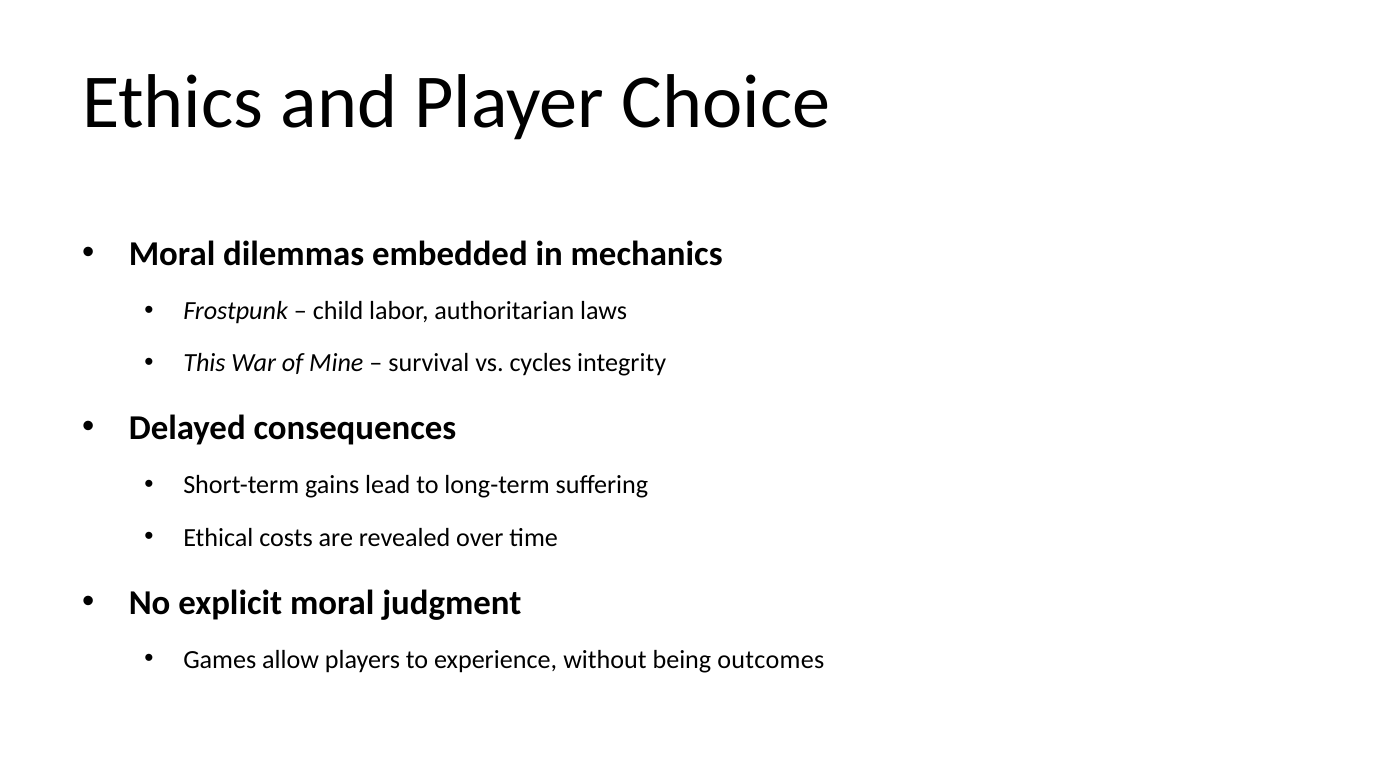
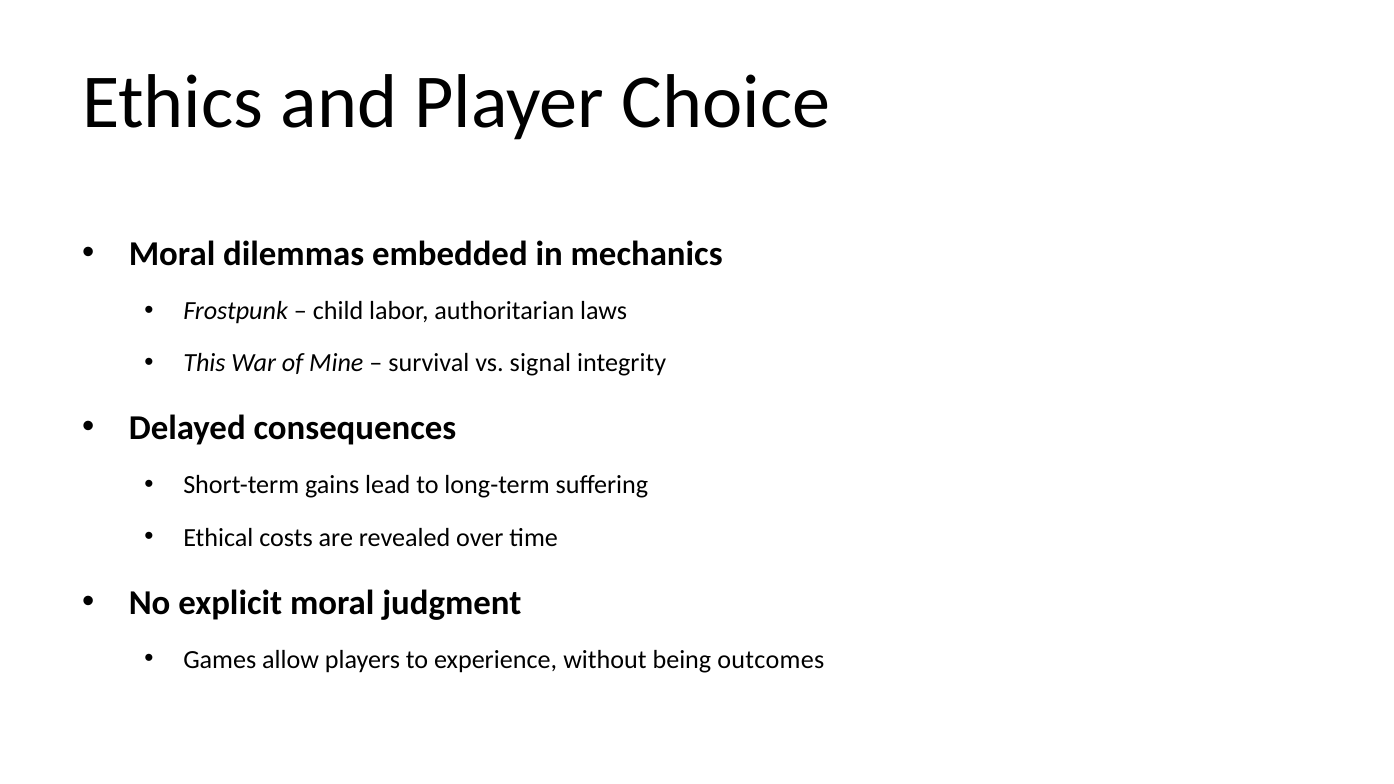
cycles: cycles -> signal (540, 363)
